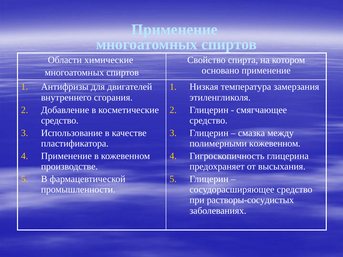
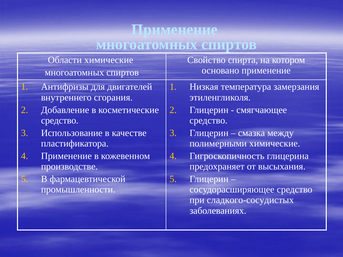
полимерными кожевенном: кожевенном -> химические (275, 144)
растворы-сосудистых: растворы-сосудистых -> сладкого-сосудистых (250, 200)
